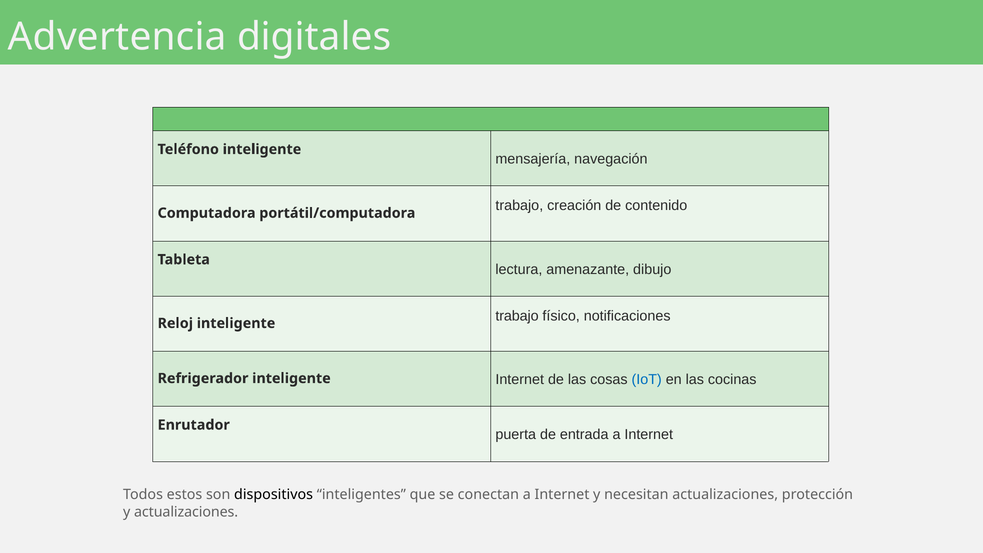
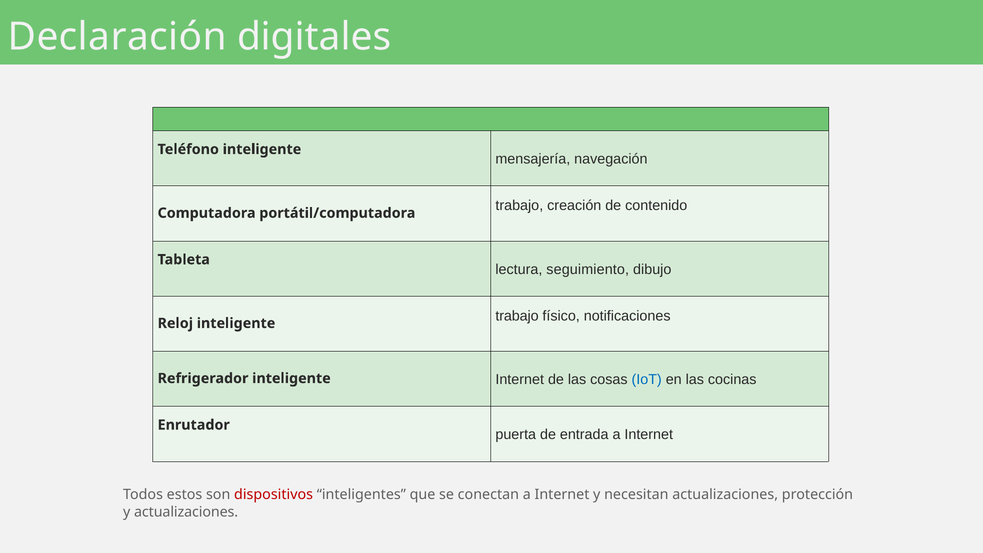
Advertencia: Advertencia -> Declaración (117, 37)
amenazante: amenazante -> seguimiento (588, 269)
dispositivos colour: black -> red (274, 495)
